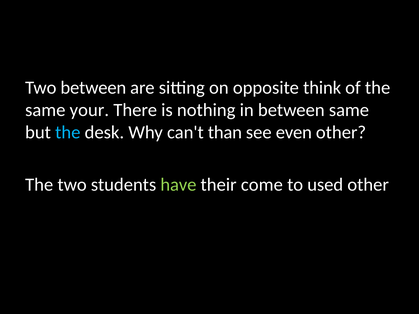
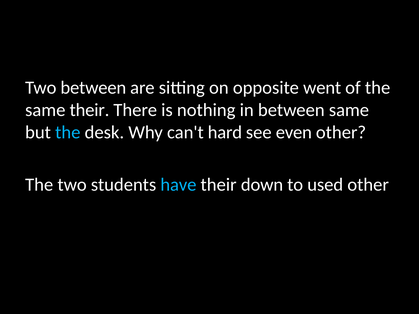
think: think -> went (322, 88)
same your: your -> their (89, 110)
than: than -> hard (225, 133)
have colour: light green -> light blue (178, 185)
come: come -> down (262, 185)
